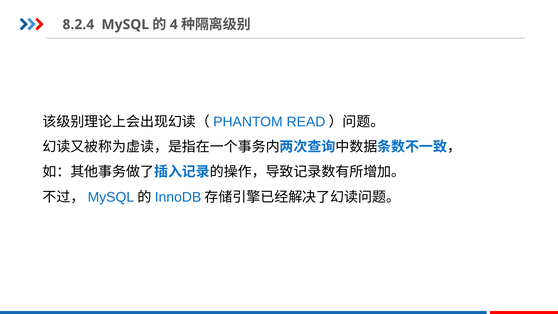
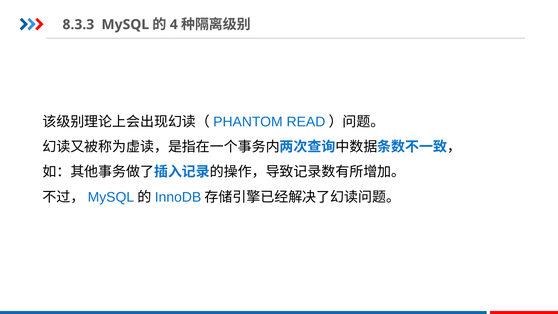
8.2.4: 8.2.4 -> 8.3.3 (78, 25)
